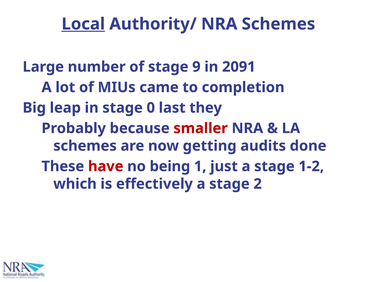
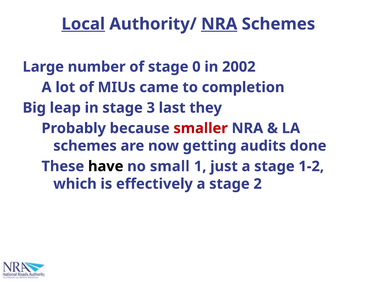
NRA underline: none -> present (219, 24)
9: 9 -> 0 (196, 67)
2091: 2091 -> 2002 (239, 67)
0: 0 -> 3 (151, 108)
have colour: red -> black (106, 167)
being: being -> small (170, 167)
